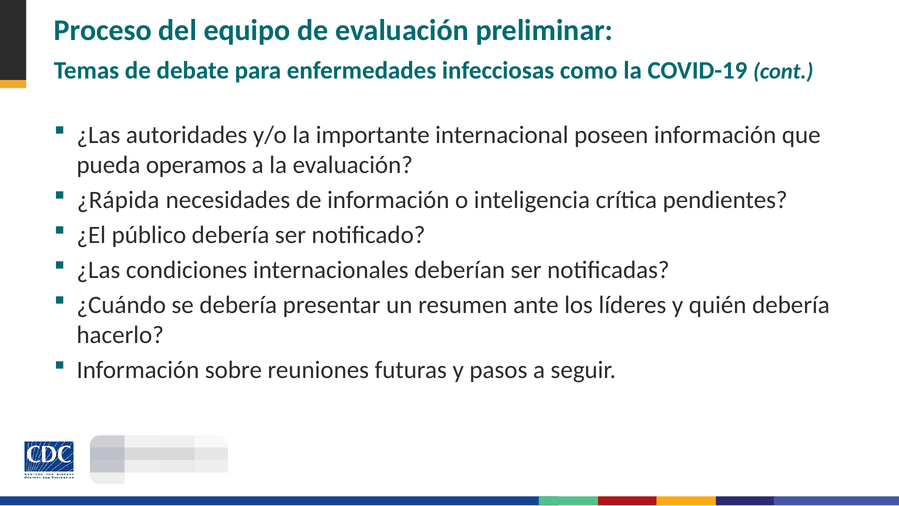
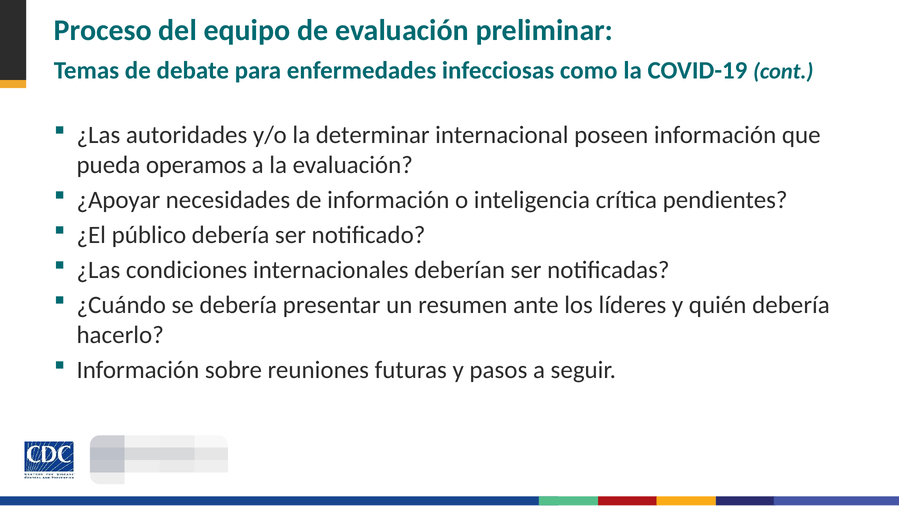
importante: importante -> determinar (373, 135)
¿Rápida: ¿Rápida -> ¿Apoyar (118, 200)
